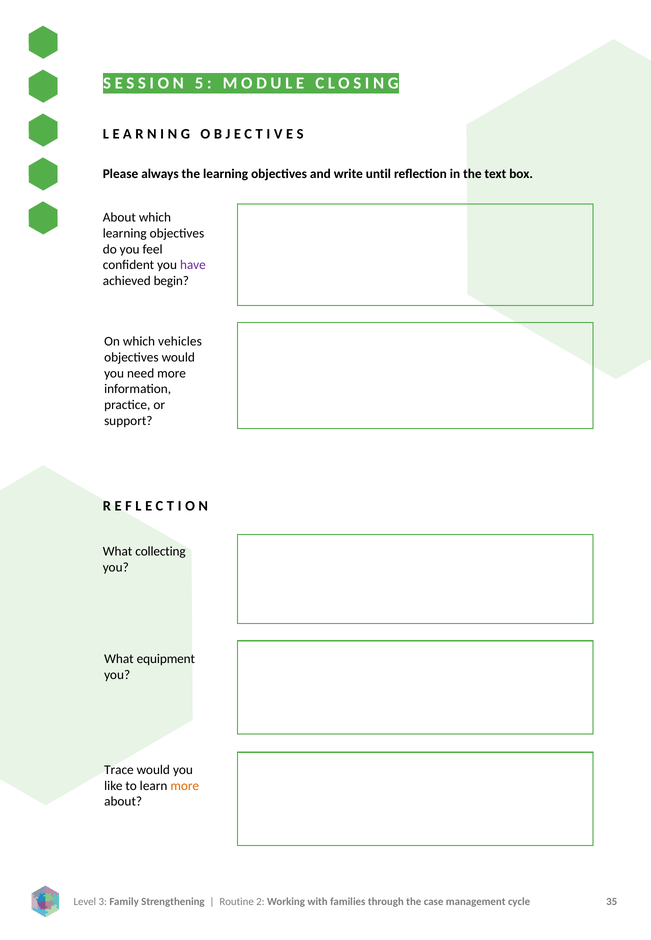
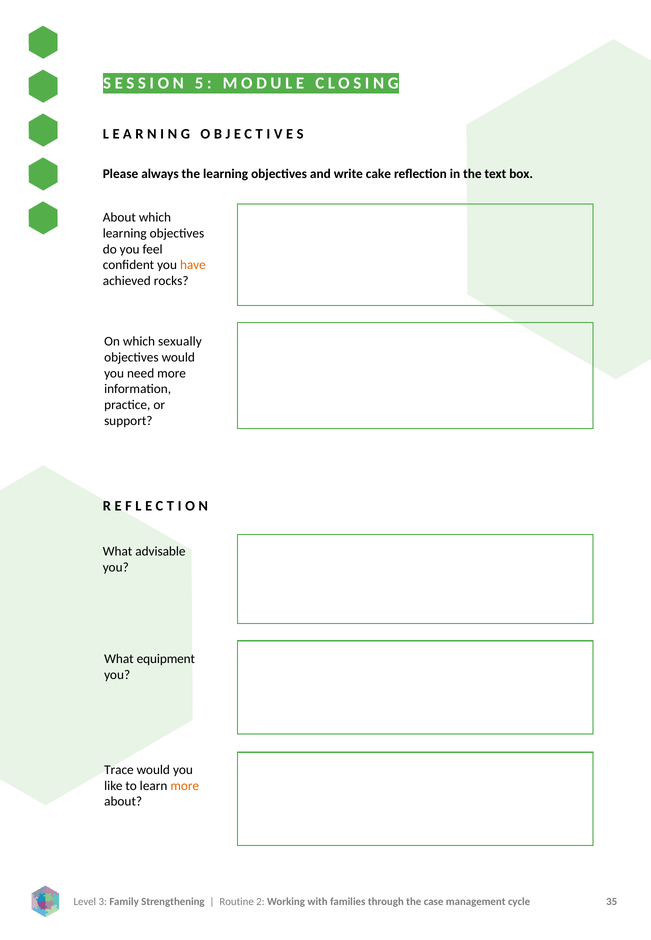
until: until -> cake (378, 174)
have colour: purple -> orange (193, 265)
begin: begin -> rocks (171, 281)
vehicles: vehicles -> sexually (180, 341)
collecting: collecting -> advisable (160, 552)
